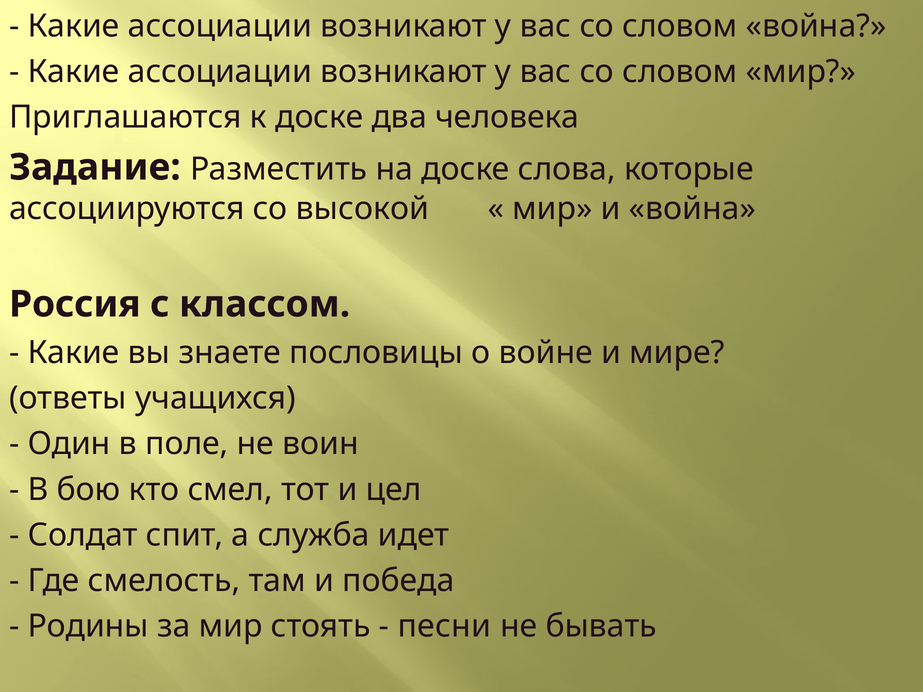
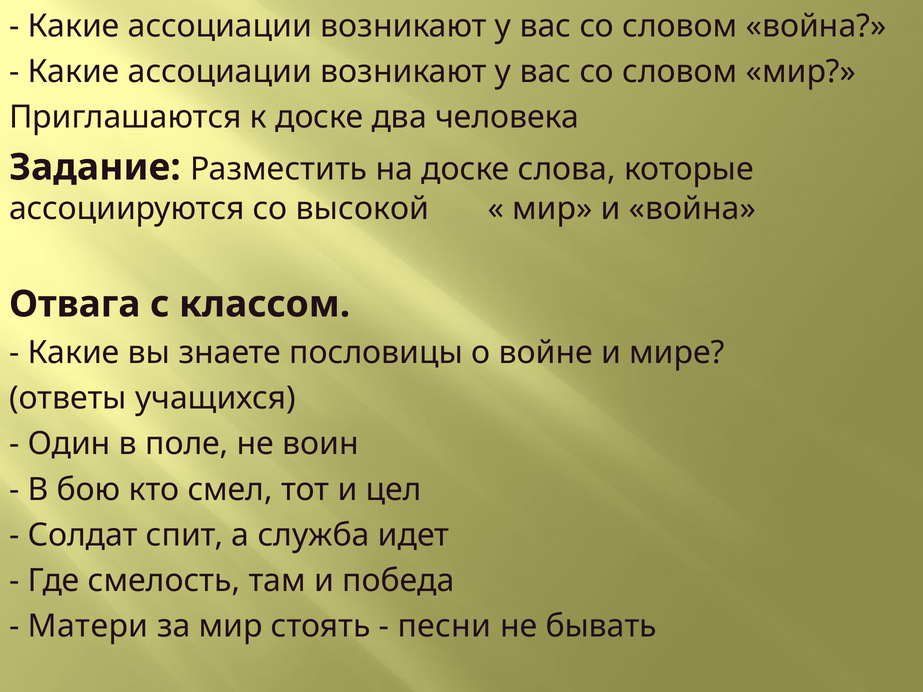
Россия: Россия -> Отвага (75, 304)
Родины: Родины -> Матери (88, 627)
